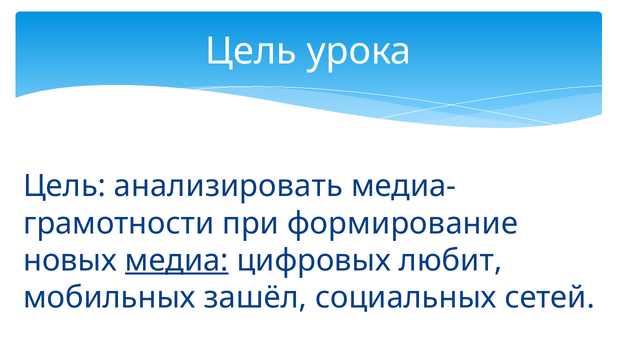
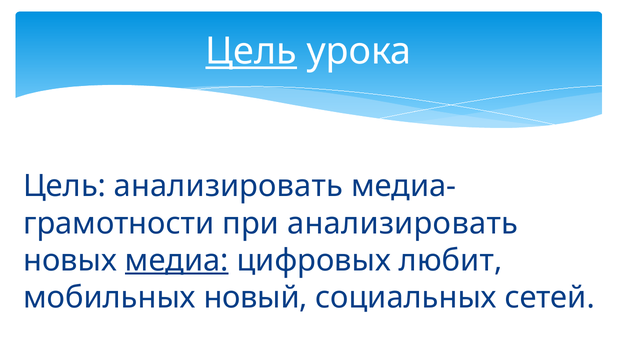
Цель underline: none -> present (251, 51)
при формирование: формирование -> анализировать (403, 223)
зашёл: зашёл -> новый (256, 297)
